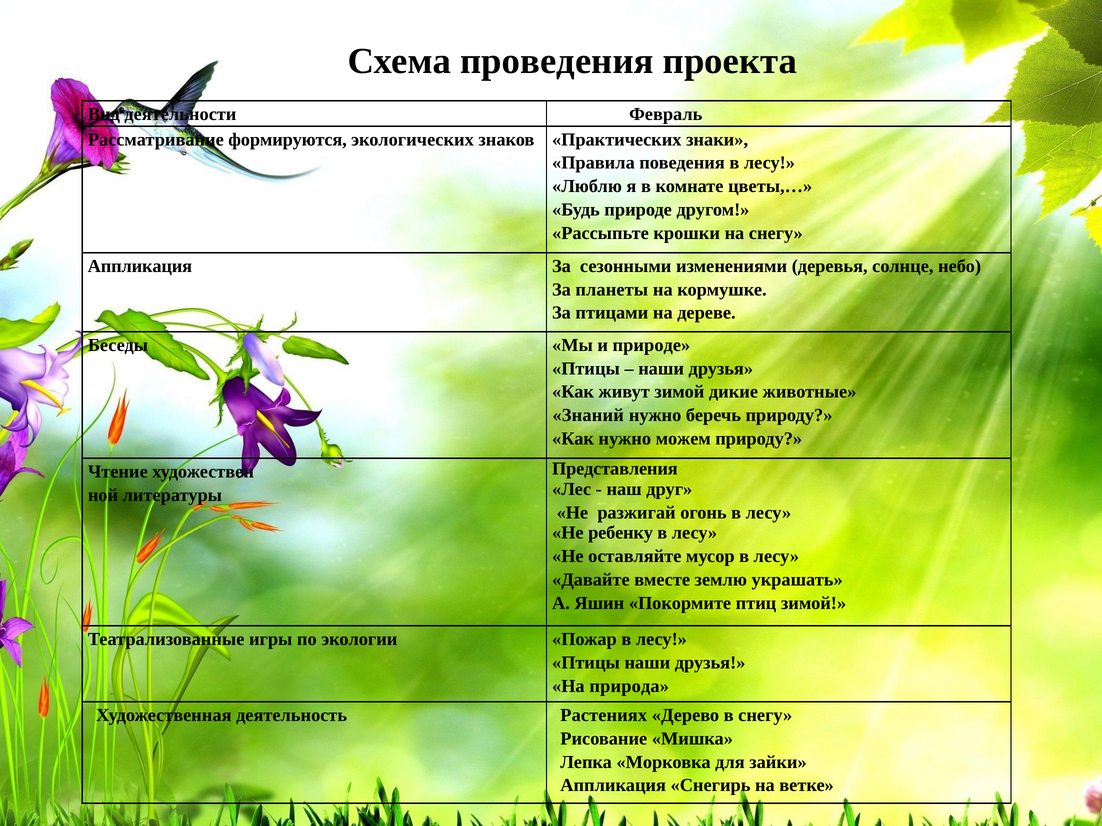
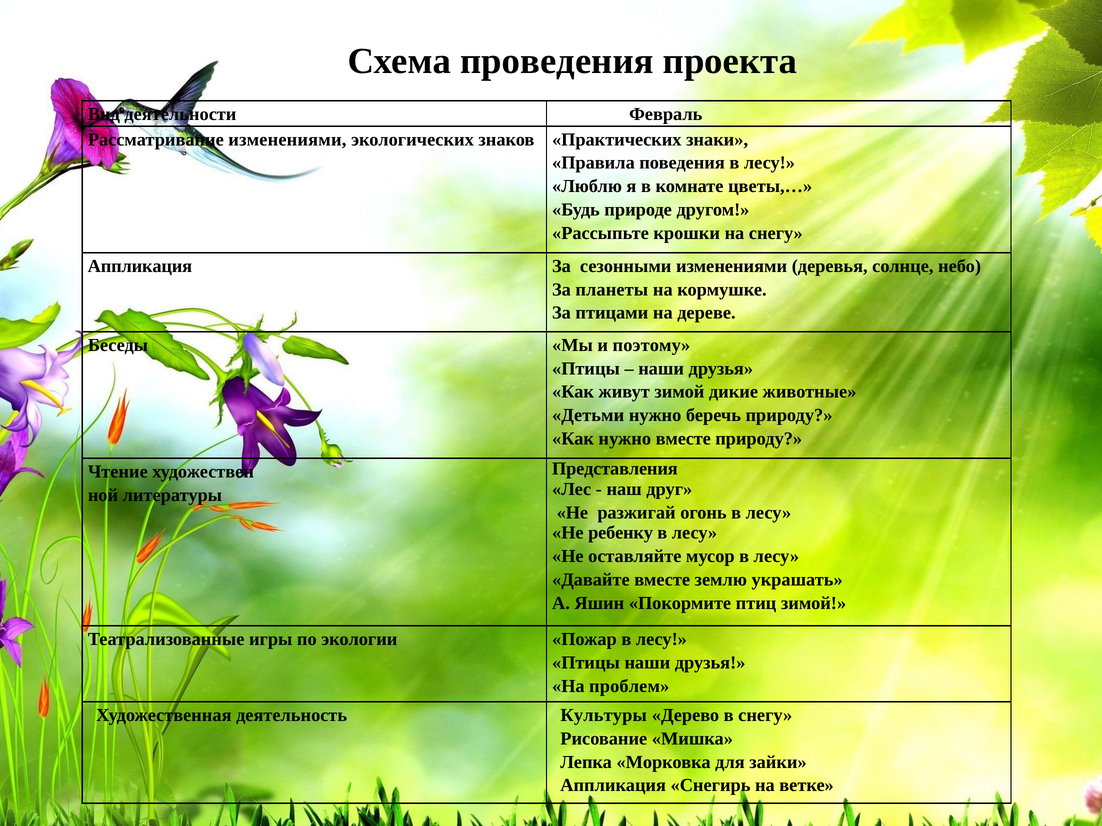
Рассматривание формируются: формируются -> изменениями (287, 140)
и природе: природе -> поэтому (651, 345)
Знаний: Знаний -> Детьми (588, 416)
нужно можем: можем -> вместе (683, 439)
природа: природа -> проблем (629, 686)
Растениях: Растениях -> Культуры (604, 716)
